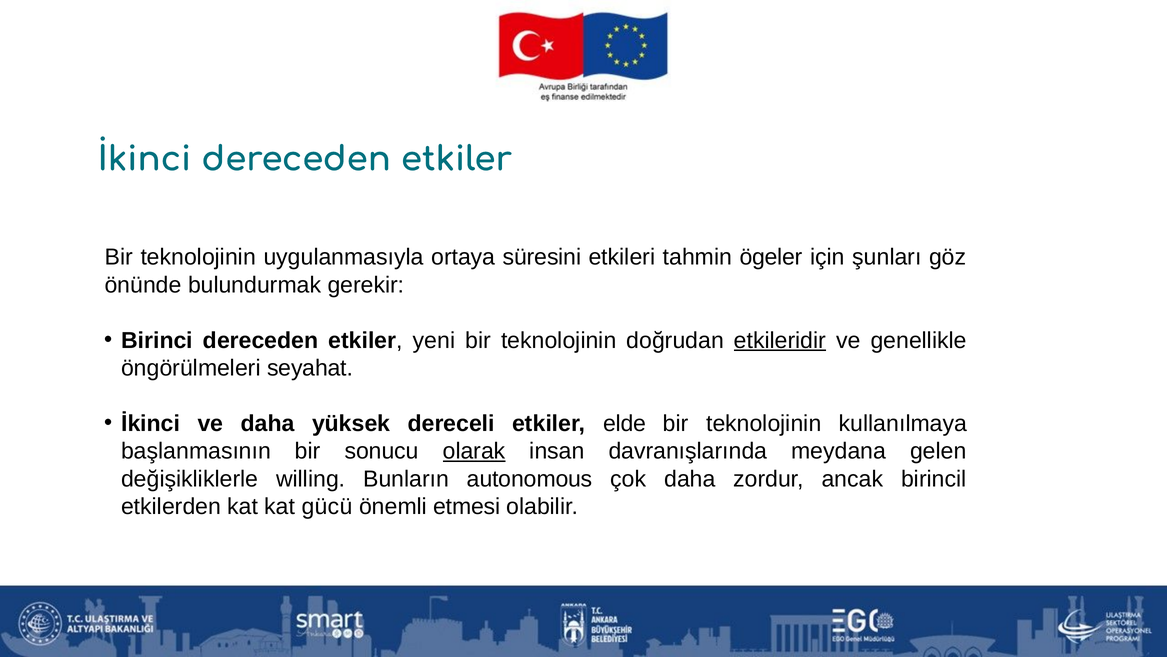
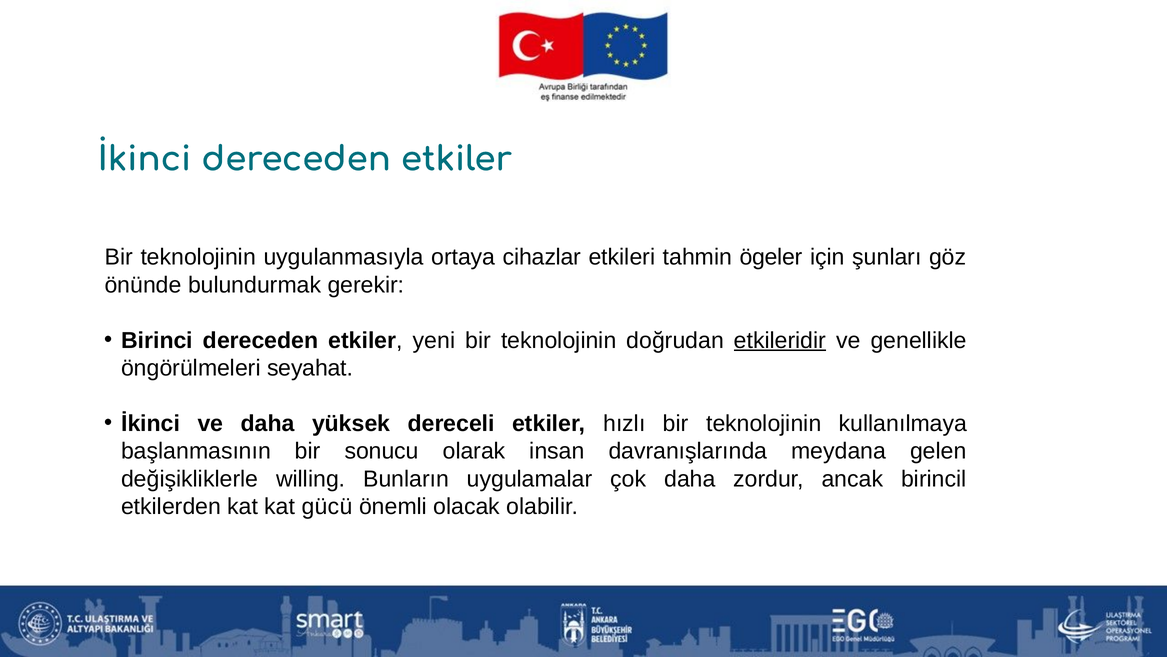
süresini: süresini -> cihazlar (542, 257)
elde: elde -> hızlı (624, 423)
olarak underline: present -> none (474, 451)
autonomous: autonomous -> uygulamalar (530, 479)
etmesi: etmesi -> olacak (467, 506)
